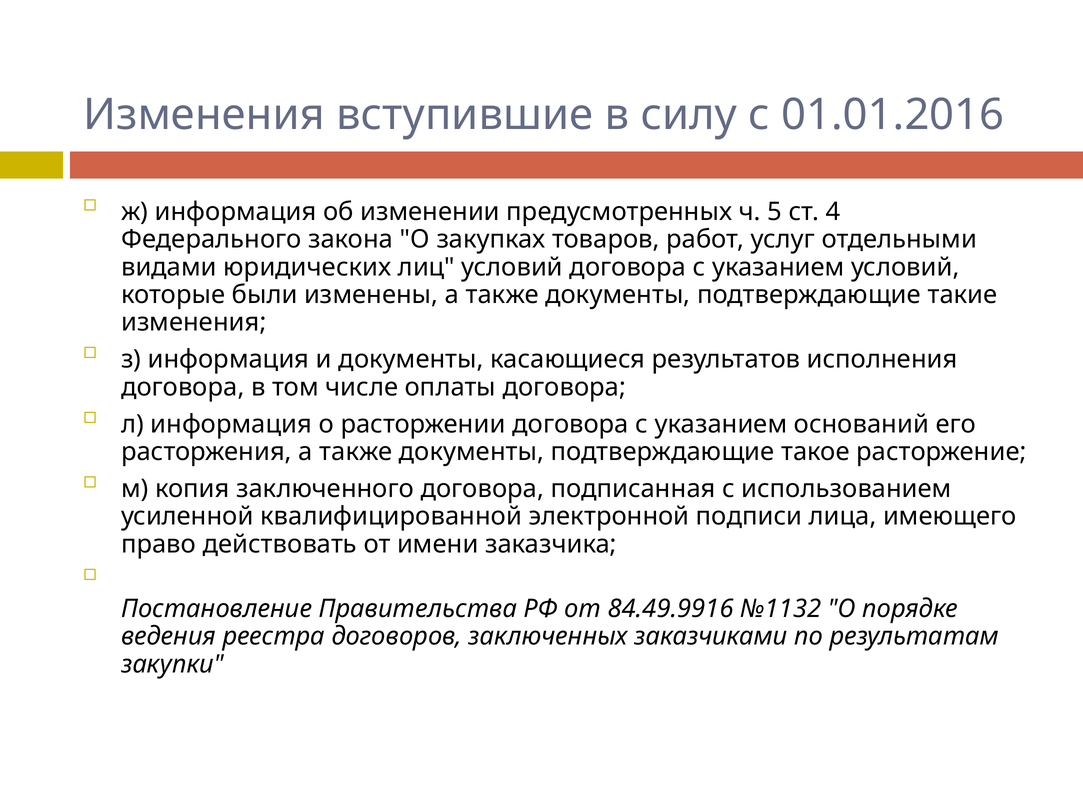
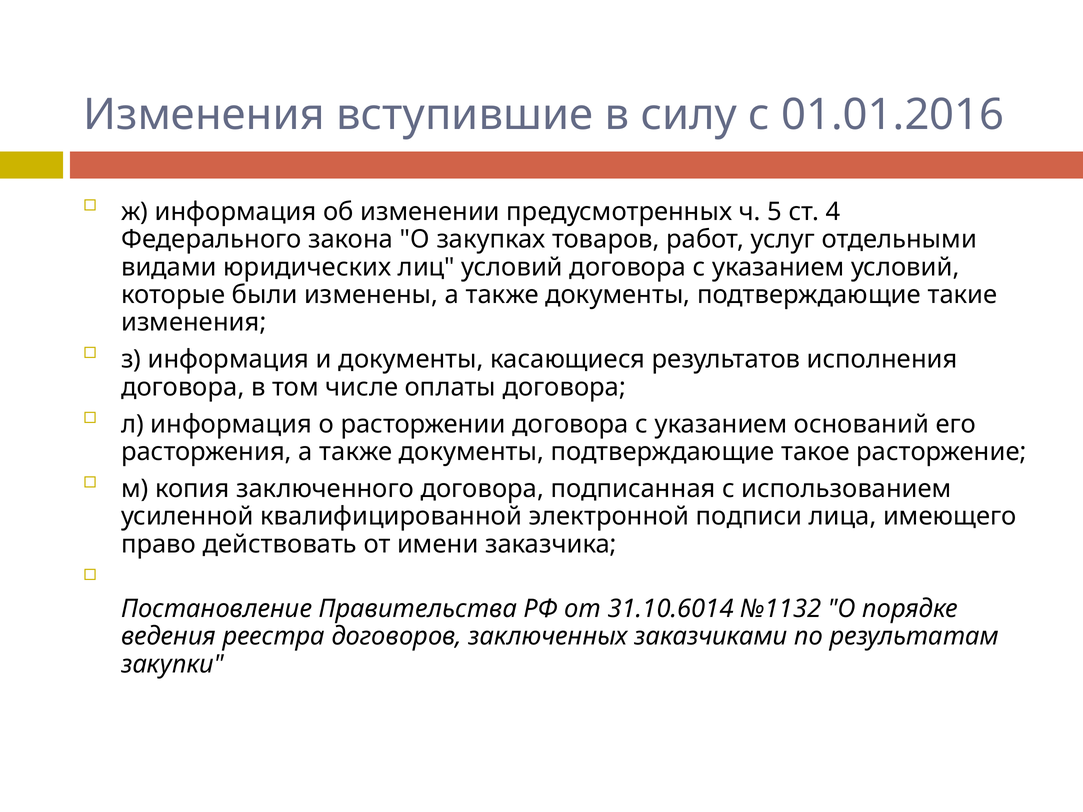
84.49.9916: 84.49.9916 -> 31.10.6014 (671, 609)
